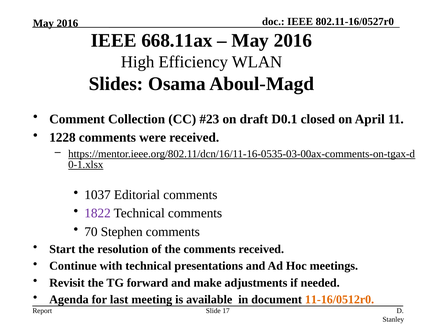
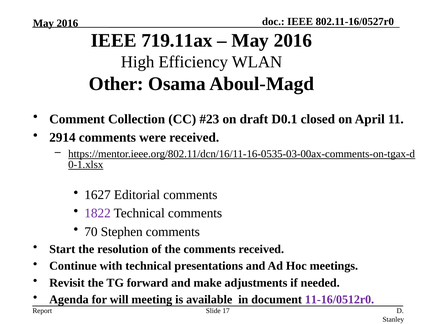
668.11ax: 668.11ax -> 719.11ax (177, 41)
Slides: Slides -> Other (116, 84)
1228: 1228 -> 2914 (62, 137)
1037: 1037 -> 1627 (98, 195)
last: last -> will (119, 300)
11-16/0512r0 colour: orange -> purple (340, 300)
